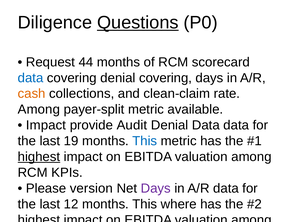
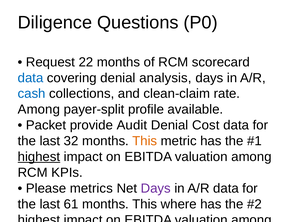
Questions underline: present -> none (138, 22)
44: 44 -> 22 (86, 62)
denial covering: covering -> analysis (165, 78)
cash colour: orange -> blue (32, 94)
payer-split metric: metric -> profile (146, 109)
Impact: Impact -> Packet (46, 125)
Denial Data: Data -> Cost (206, 125)
19: 19 -> 32 (71, 141)
This colour: blue -> orange (145, 141)
version: version -> metrics (91, 188)
12: 12 -> 61 (71, 204)
